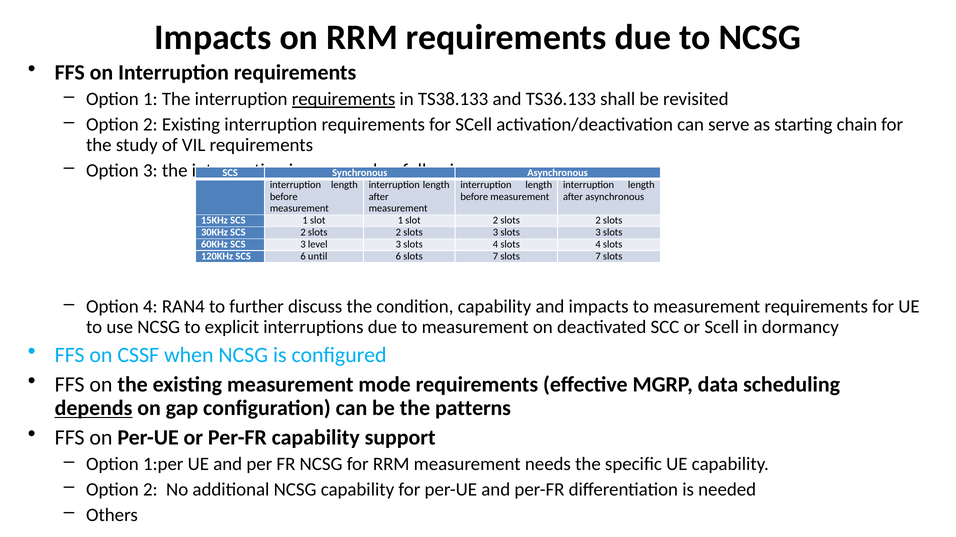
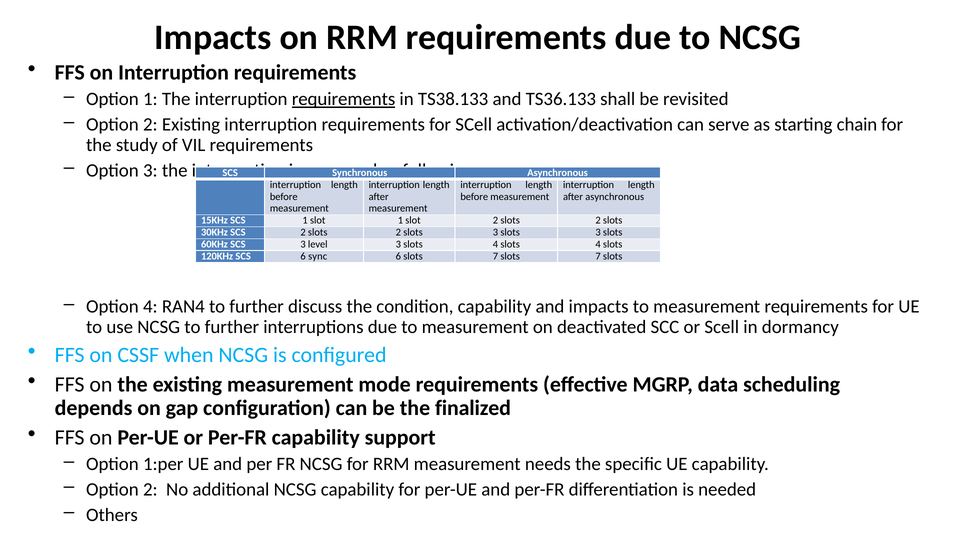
until: until -> sync (318, 257)
NCSG to explicit: explicit -> further (232, 327)
depends underline: present -> none (94, 409)
patterns: patterns -> finalized (473, 409)
